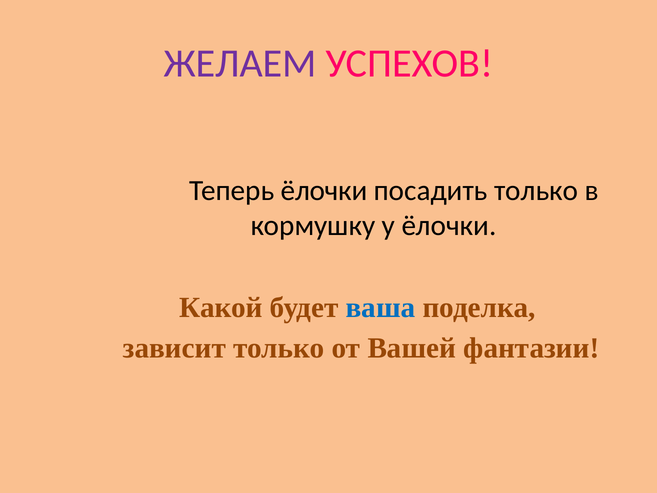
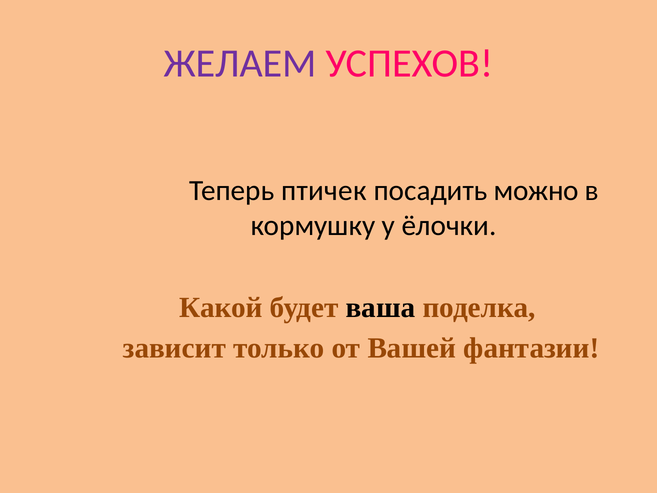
Теперь ёлочки: ёлочки -> птичек (324, 190)
посадить только: только -> можно (536, 190)
ваша colour: blue -> black (380, 307)
